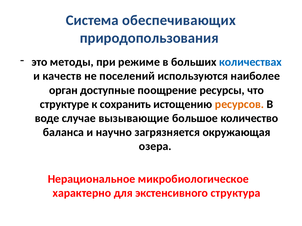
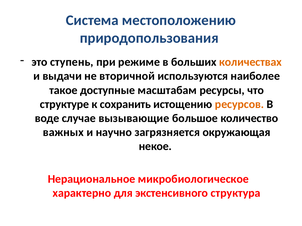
обеспечивающих: обеспечивающих -> местоположению (179, 20)
методы: методы -> ступень (72, 62)
количествах colour: blue -> orange (250, 62)
качеств: качеств -> выдачи (62, 76)
поселений: поселений -> вторичной (127, 76)
орган: орган -> такое (63, 90)
поощрение: поощрение -> масштабам (167, 90)
баланса: баланса -> важных (63, 133)
озера: озера -> некое (155, 147)
